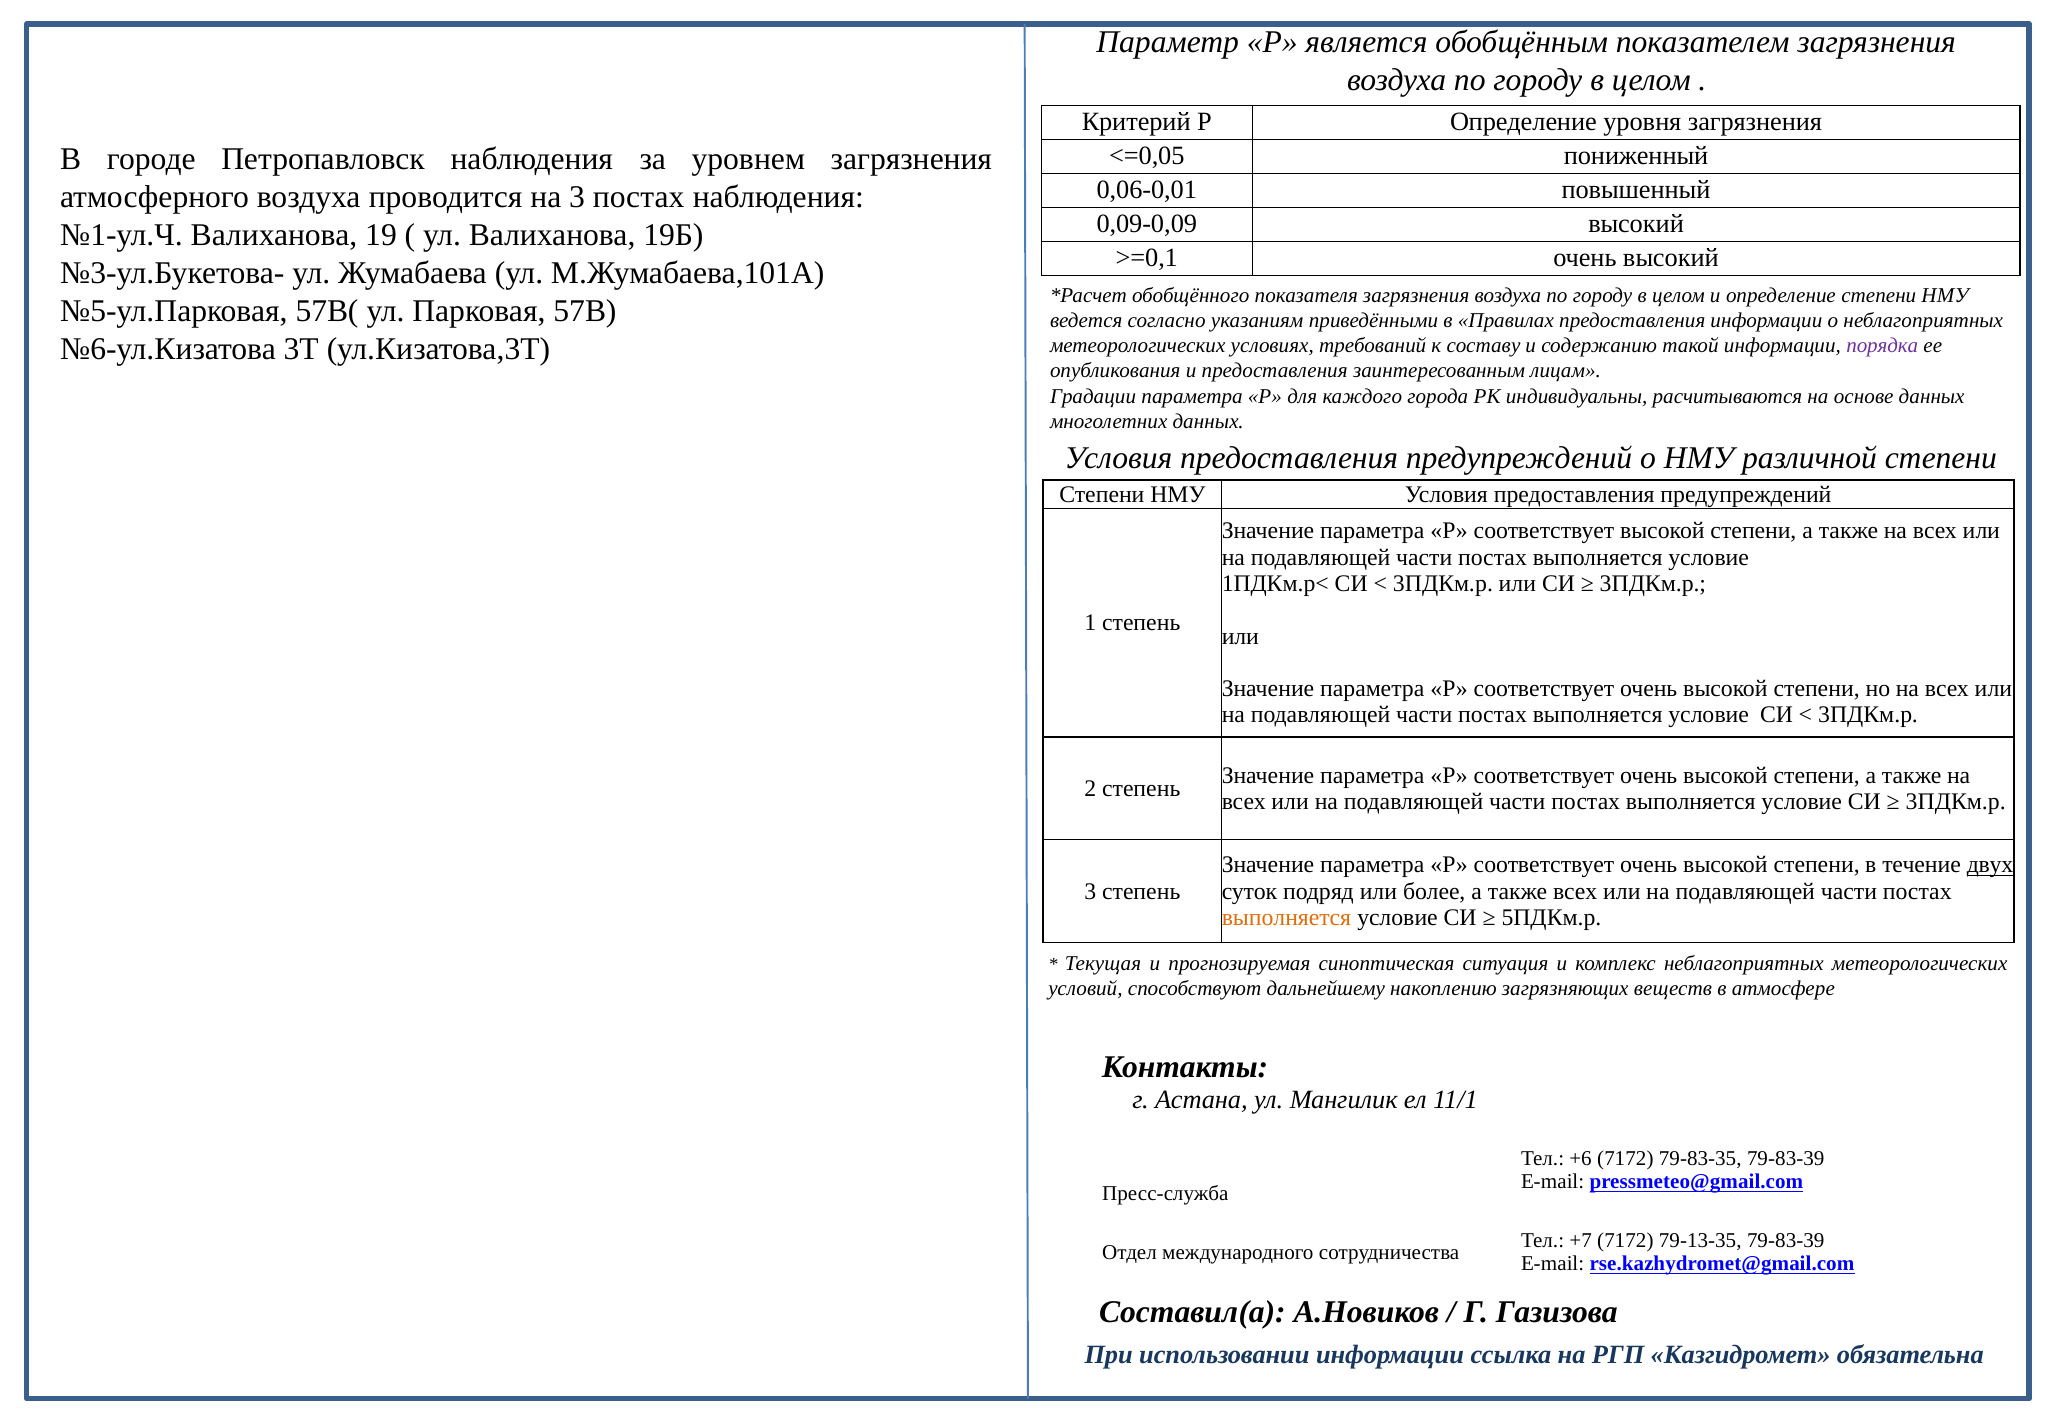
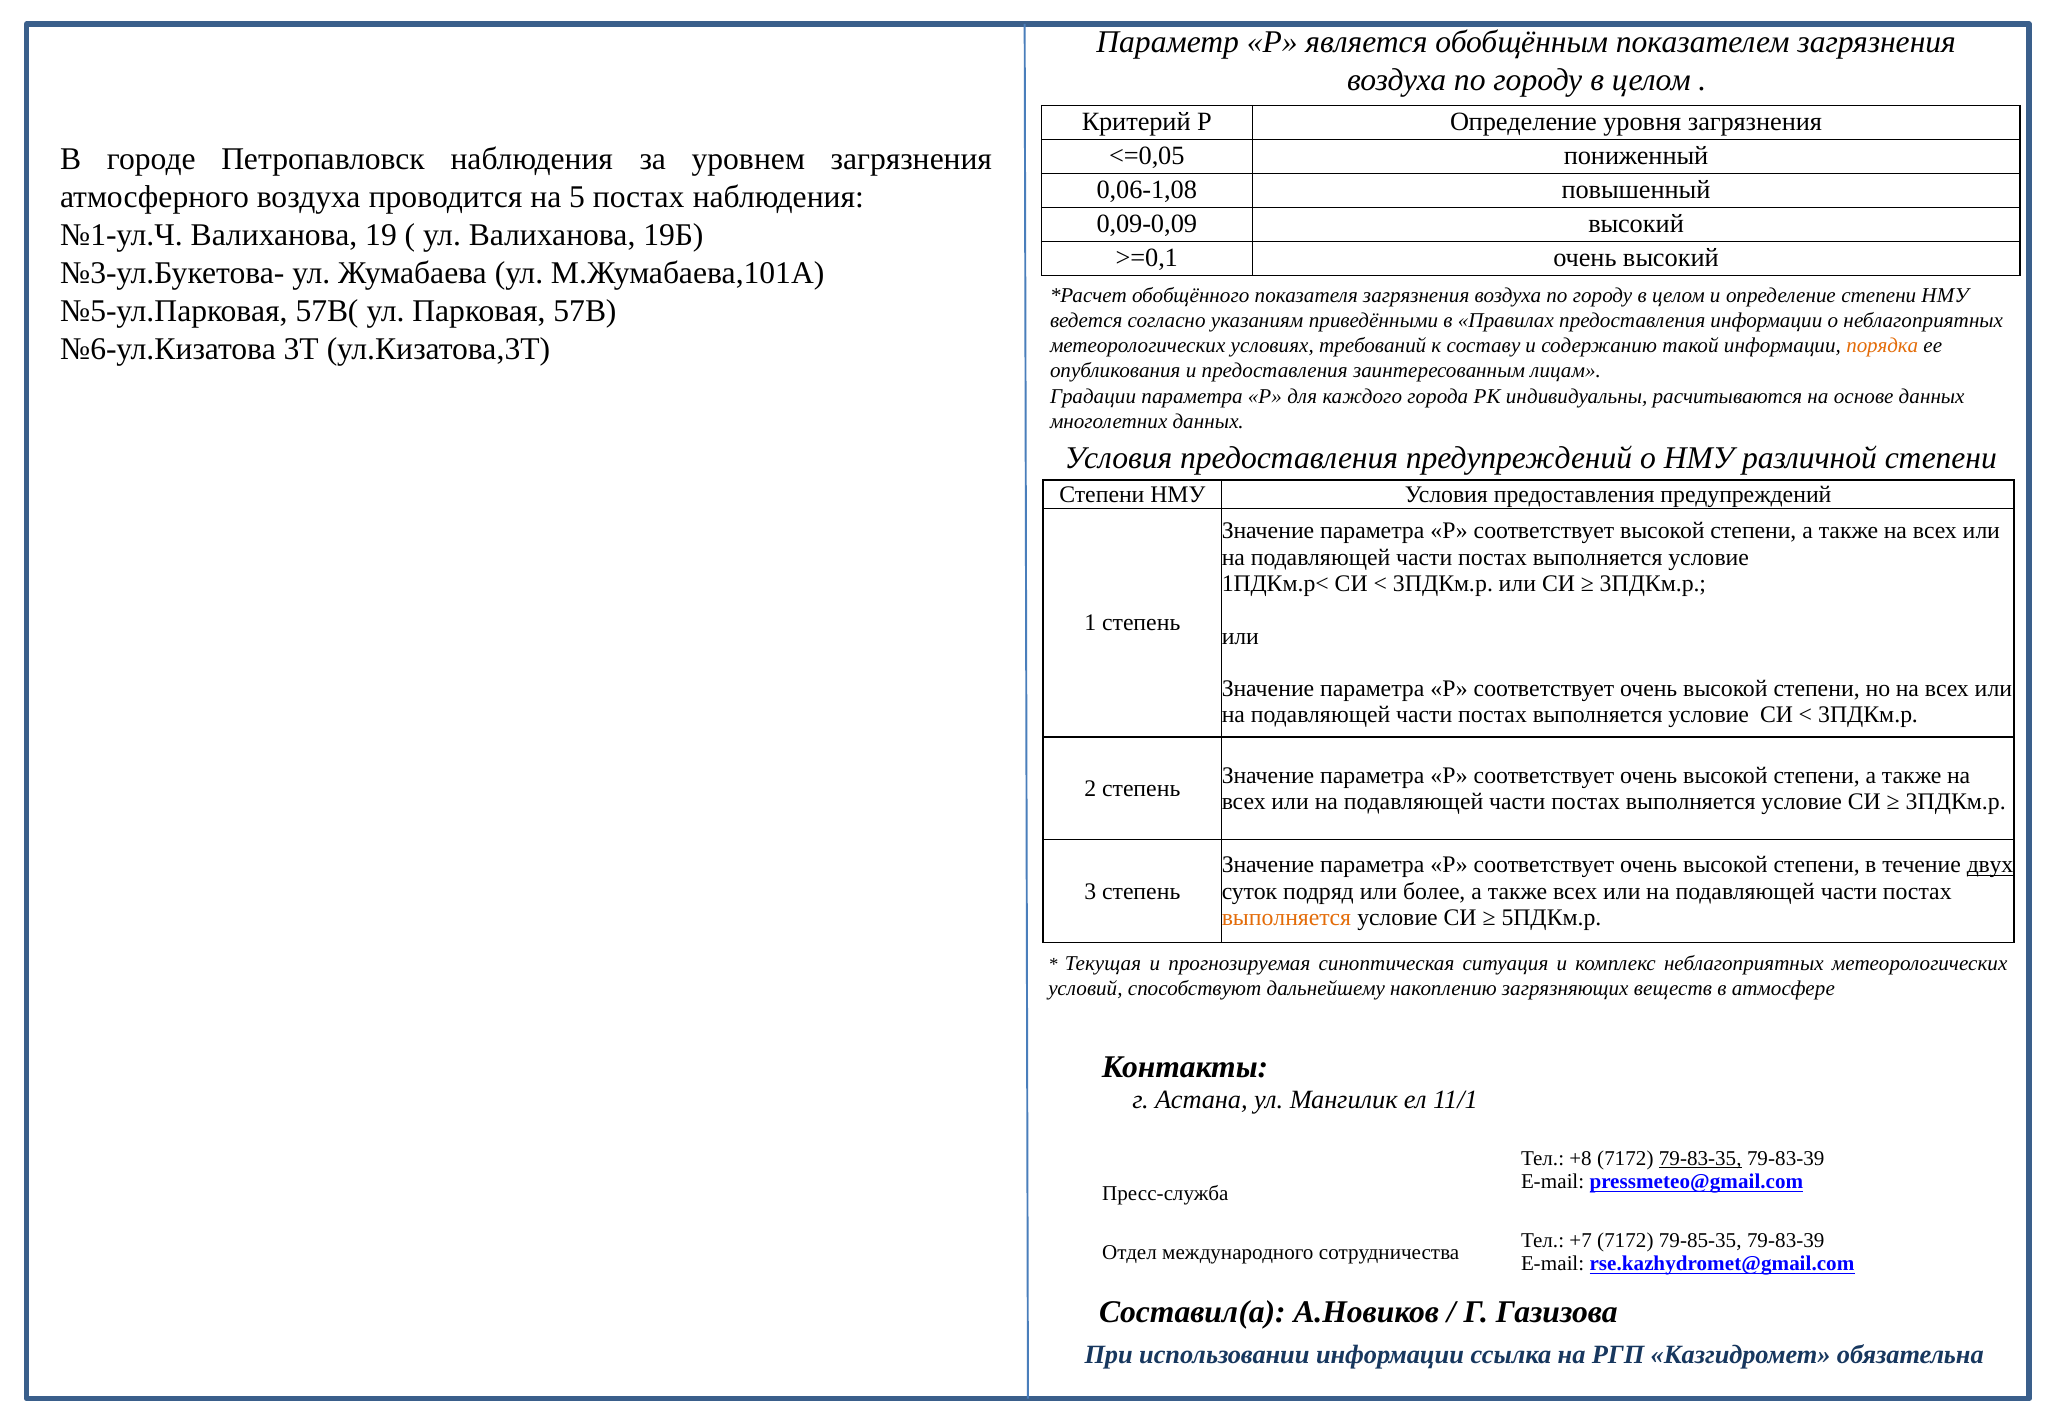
0,06-0,01: 0,06-0,01 -> 0,06-1,08 (1147, 190)
на 3: 3 -> 5 (577, 197)
порядка colour: purple -> orange (1882, 346)
+6: +6 -> +8 (1581, 1159)
79-83-35 underline: none -> present (1700, 1159)
79-13-35: 79-13-35 -> 79-85-35 (1700, 1241)
